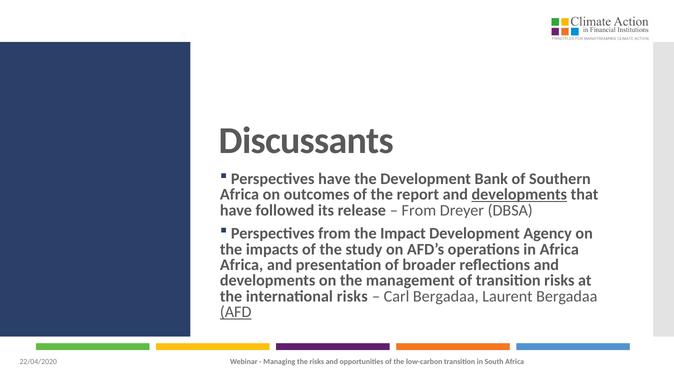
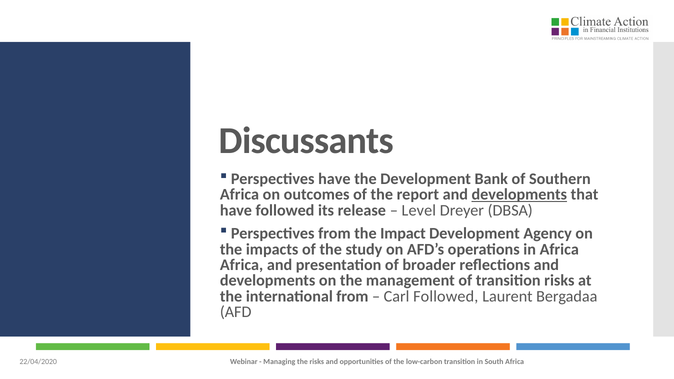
From: From -> Level (419, 210)
international risks: risks -> from (352, 296)
Carl Bergadaa: Bergadaa -> Followed (446, 296)
AFD underline: present -> none (236, 312)
